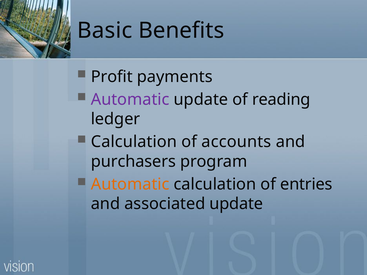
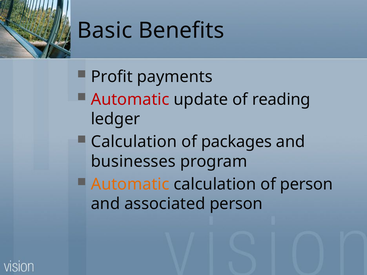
Automatic colour: purple -> red (130, 100)
accounts: accounts -> packages (236, 142)
purchasers: purchasers -> businesses (133, 162)
of entries: entries -> person (306, 184)
associated update: update -> person (236, 204)
